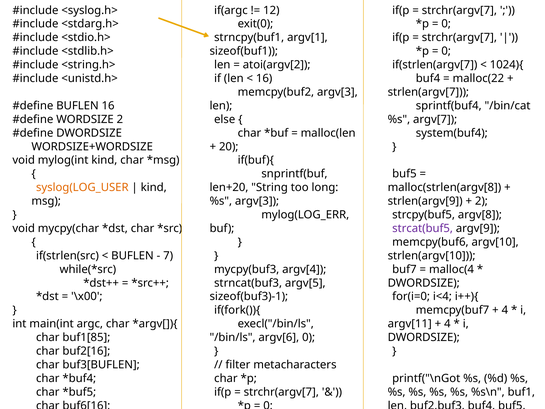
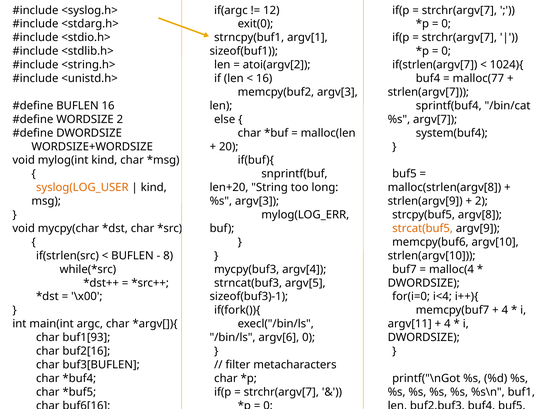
malloc(22: malloc(22 -> malloc(77 (478, 78)
strcat(buf5 colour: purple -> orange (423, 228)
7: 7 -> 8 (168, 256)
buf1[85: buf1[85 -> buf1[93 (86, 337)
